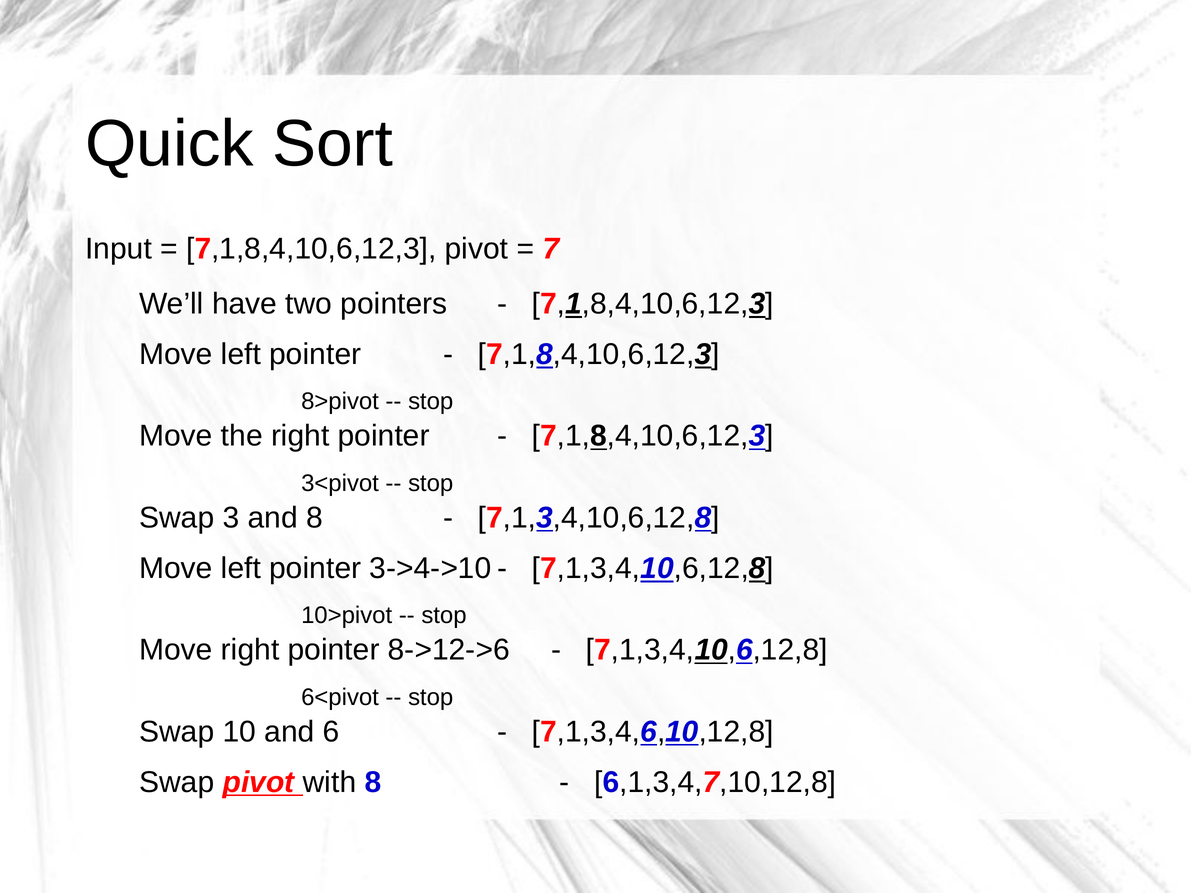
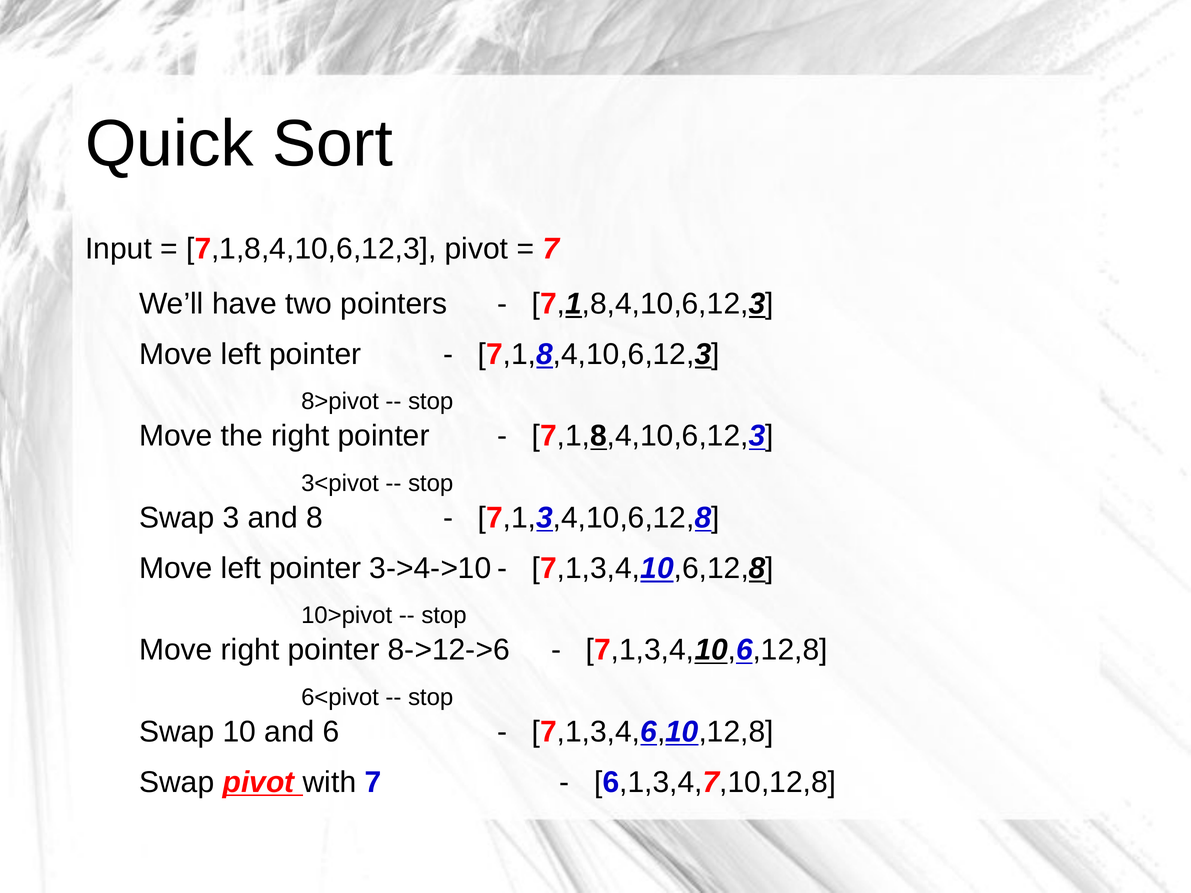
with 8: 8 -> 7 (373, 782)
